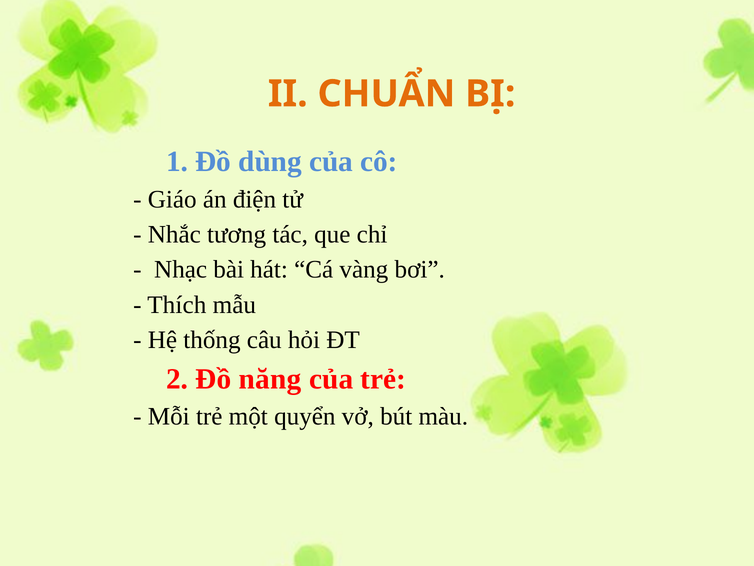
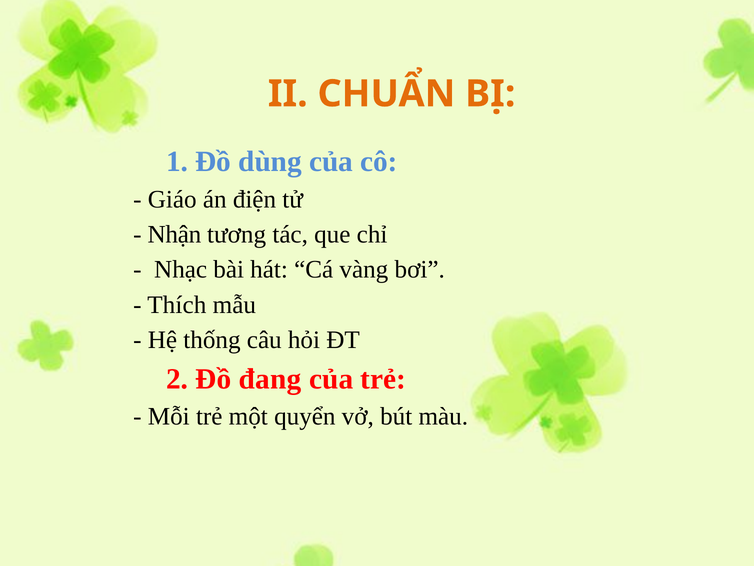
Nhắc: Nhắc -> Nhận (174, 234)
năng: năng -> đang (270, 379)
